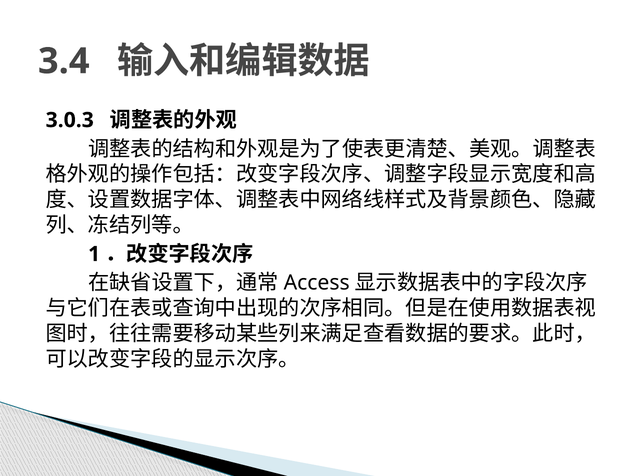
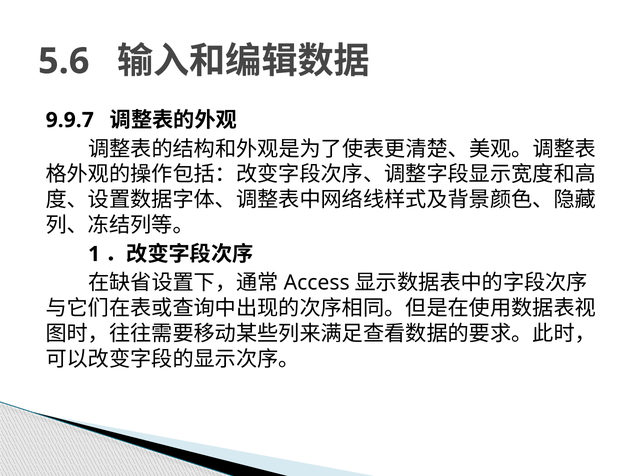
3.4: 3.4 -> 5.6 (64, 61)
3.0.3: 3.0.3 -> 9.9.7 (70, 120)
